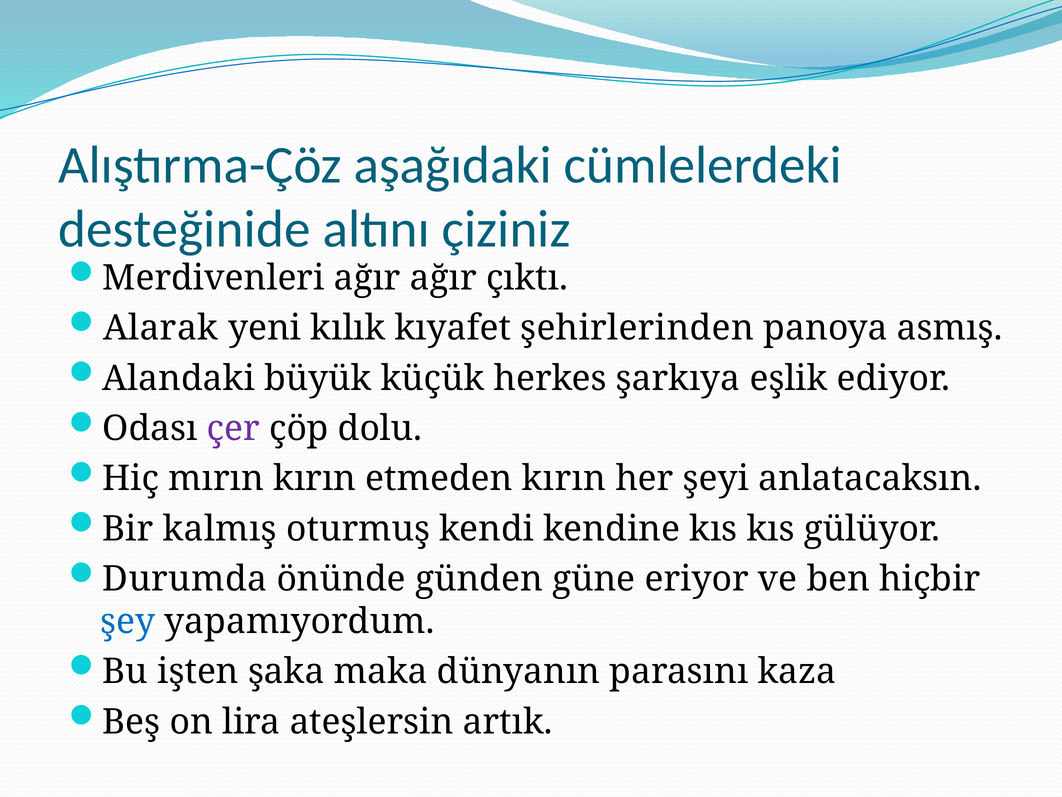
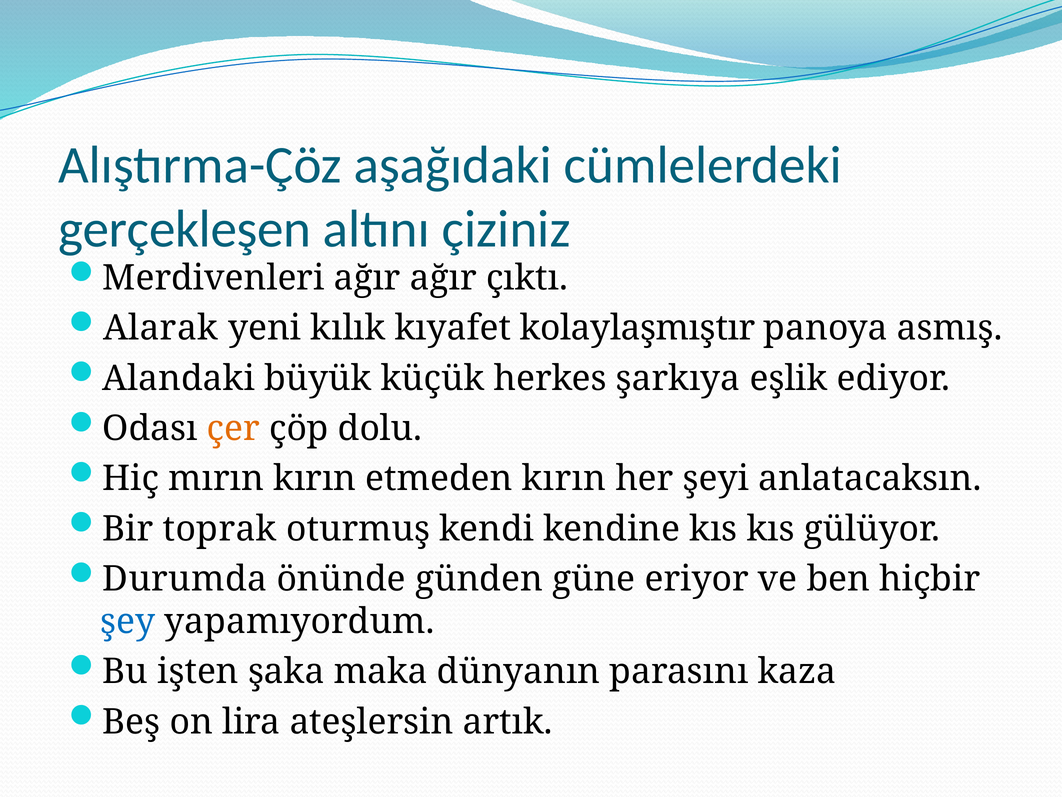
desteğinide: desteğinide -> gerçekleşen (185, 229)
şehirlerinden: şehirlerinden -> kolaylaşmıştır (638, 328)
çer colour: purple -> orange (233, 428)
kalmış: kalmış -> toprak (220, 529)
